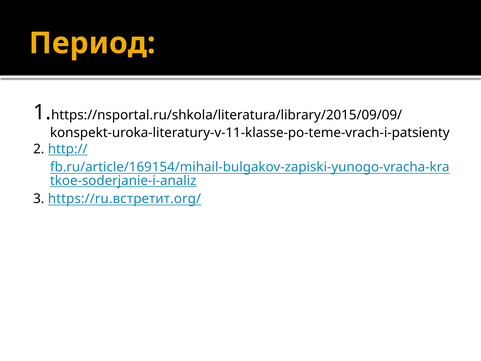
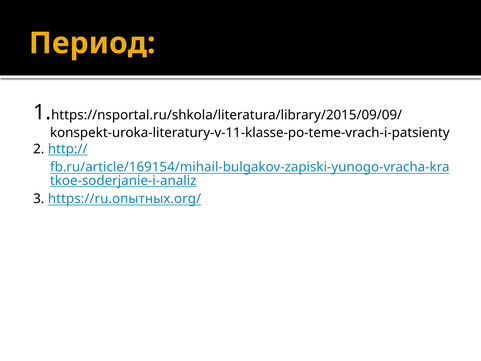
https://ru.встретит.org/: https://ru.встретит.org/ -> https://ru.опытных.org/ (124, 199)
